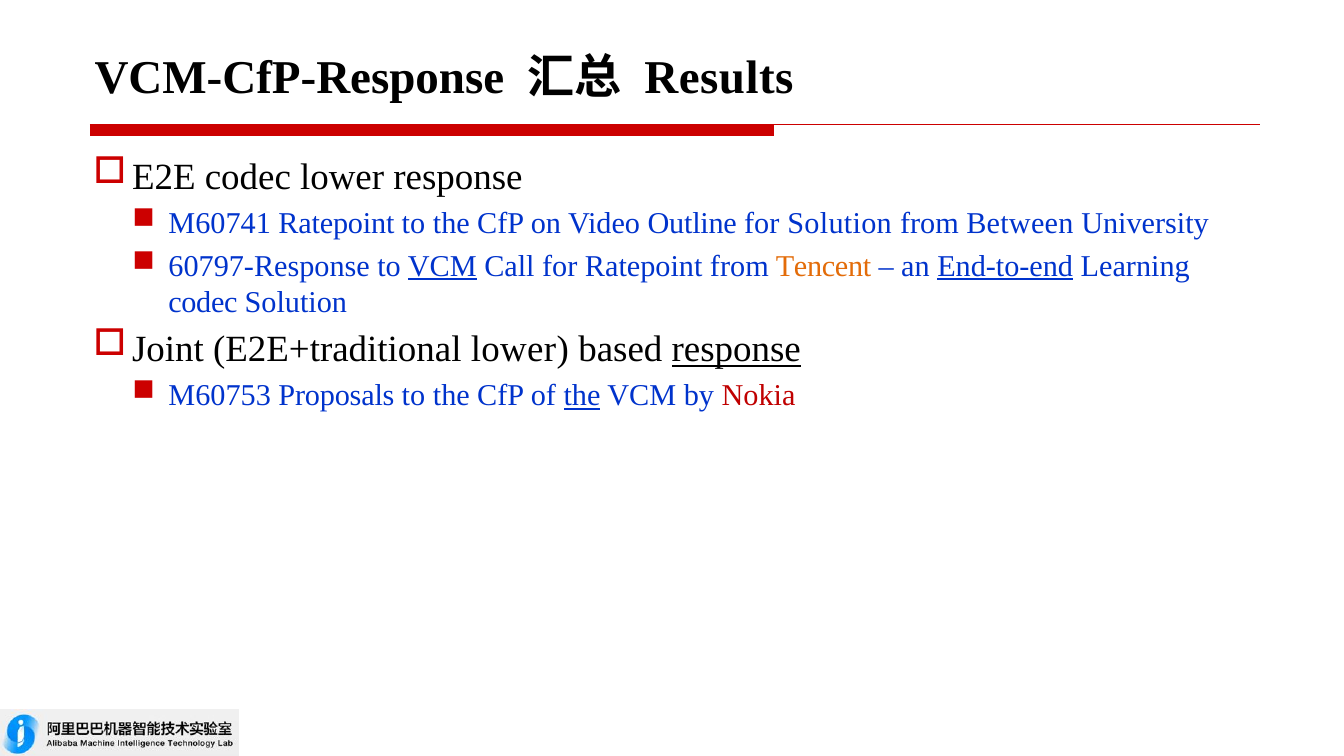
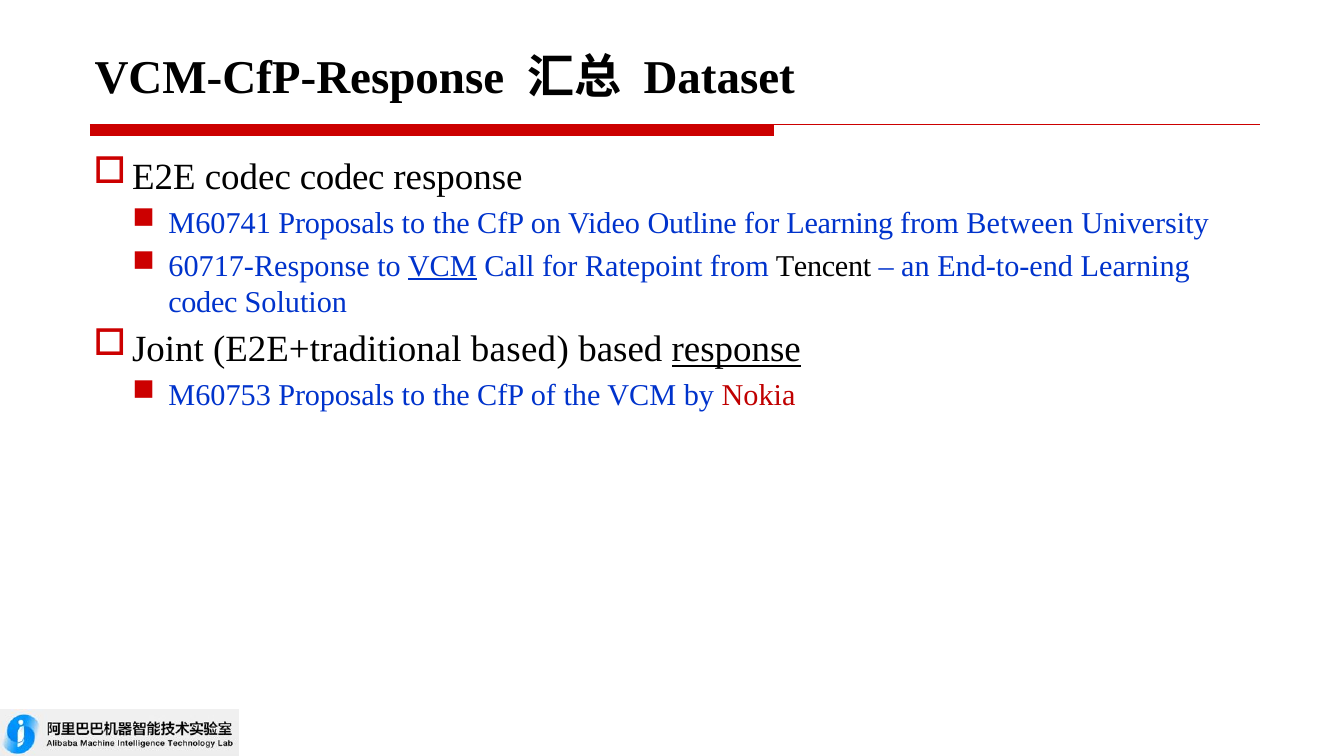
Results: Results -> Dataset (719, 78)
codec lower: lower -> codec (342, 178)
M60741 Ratepoint: Ratepoint -> Proposals (336, 224)
for Solution: Solution -> Learning (840, 224)
60797-Response: 60797-Response -> 60717-Response (269, 266)
Tencent colour: orange -> black (824, 266)
End-to-end underline: present -> none (1005, 266)
E2E+traditional lower: lower -> based (520, 350)
the underline: present -> none (582, 396)
